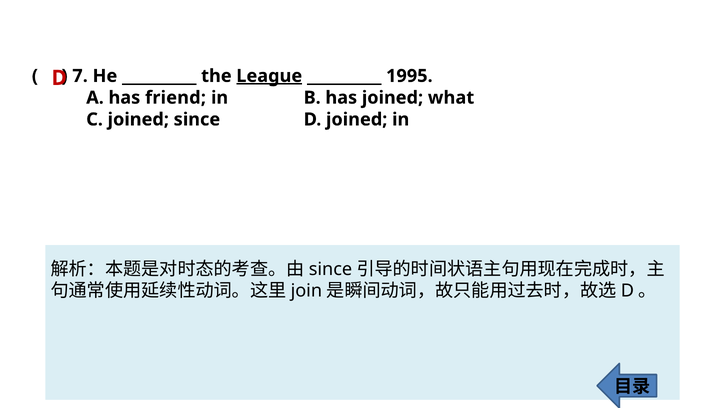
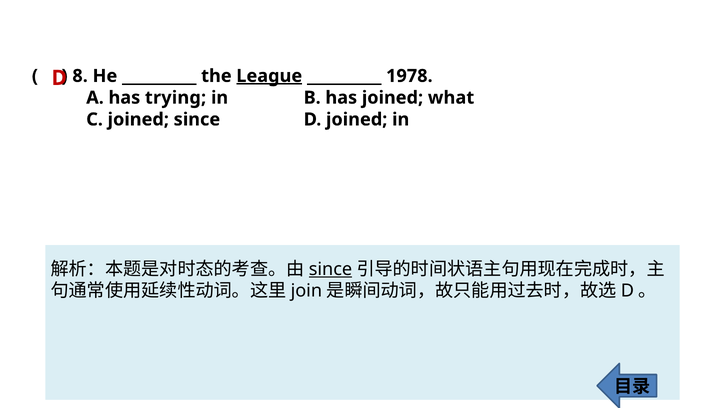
7: 7 -> 8 (80, 76)
1995: 1995 -> 1978 (409, 76)
friend: friend -> trying (176, 98)
since underline: none -> present (330, 269)
